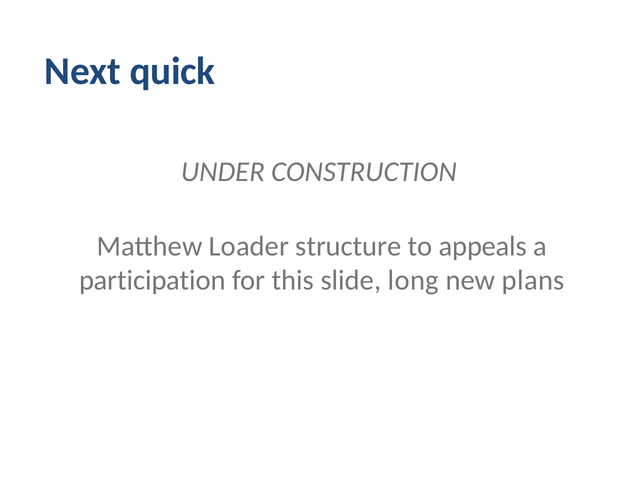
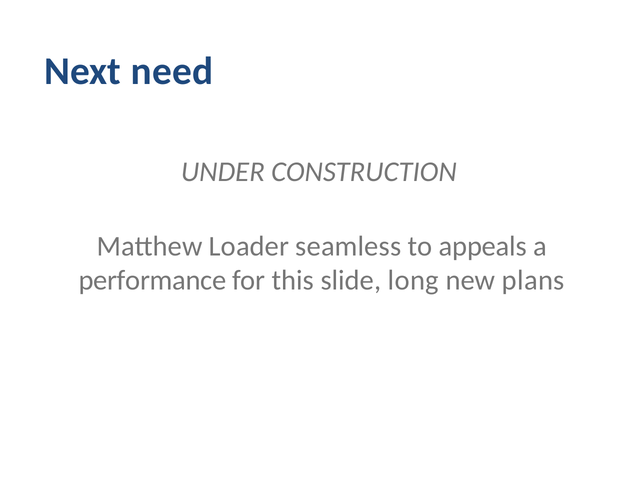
quick: quick -> need (172, 71)
structure: structure -> seamless (348, 246)
participation: participation -> performance (152, 281)
